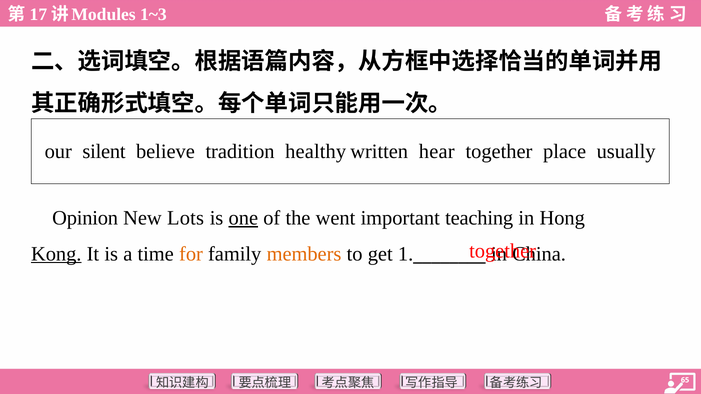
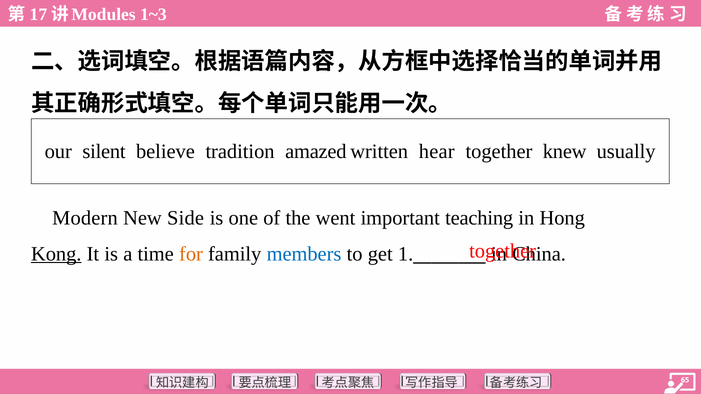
healthy: healthy -> amazed (316, 152)
place: place -> knew (565, 152)
Opinion: Opinion -> Modern (85, 218)
Lots: Lots -> Side (186, 218)
one underline: present -> none (243, 218)
members colour: orange -> blue (304, 254)
